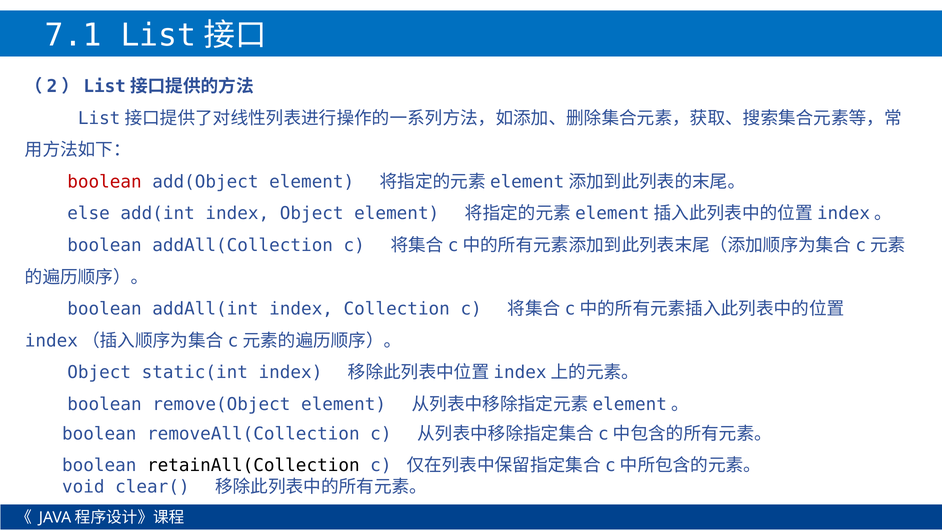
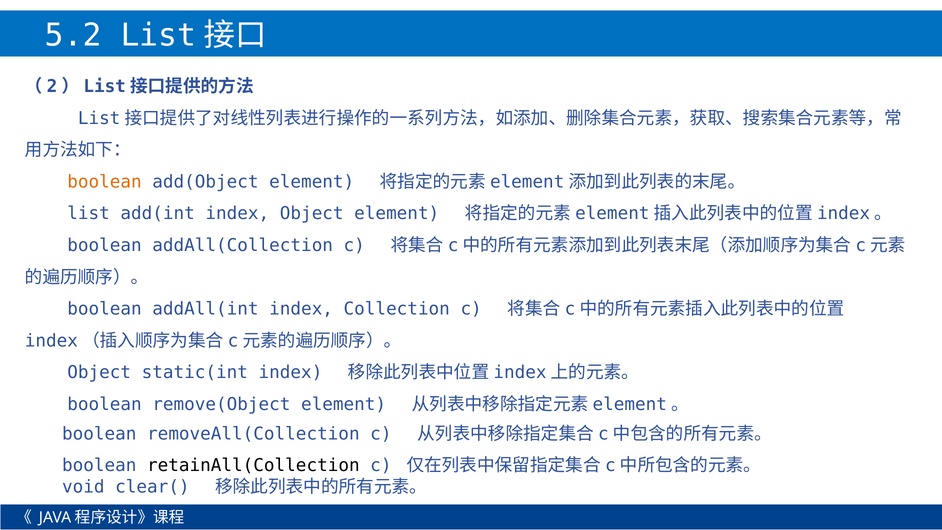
7.1: 7.1 -> 5.2 (73, 36)
boolean colour: red -> orange (105, 182)
else: else -> list (89, 214)
